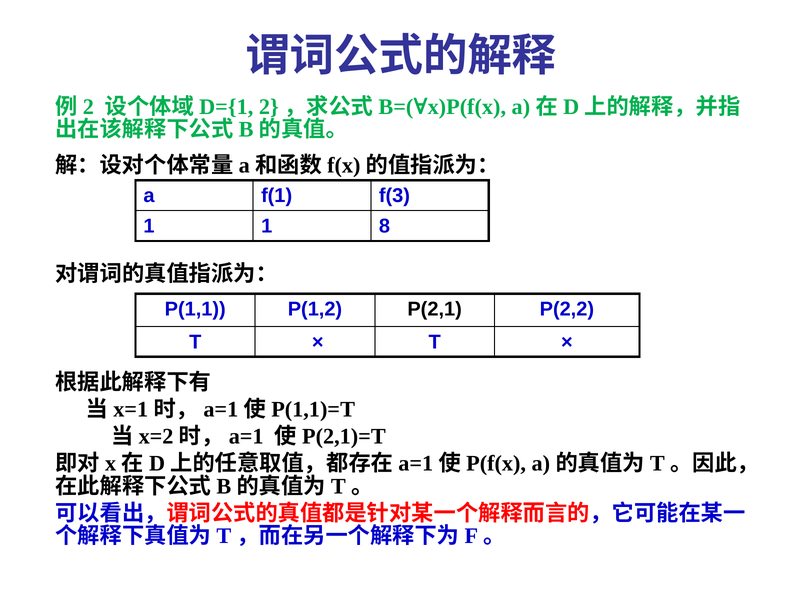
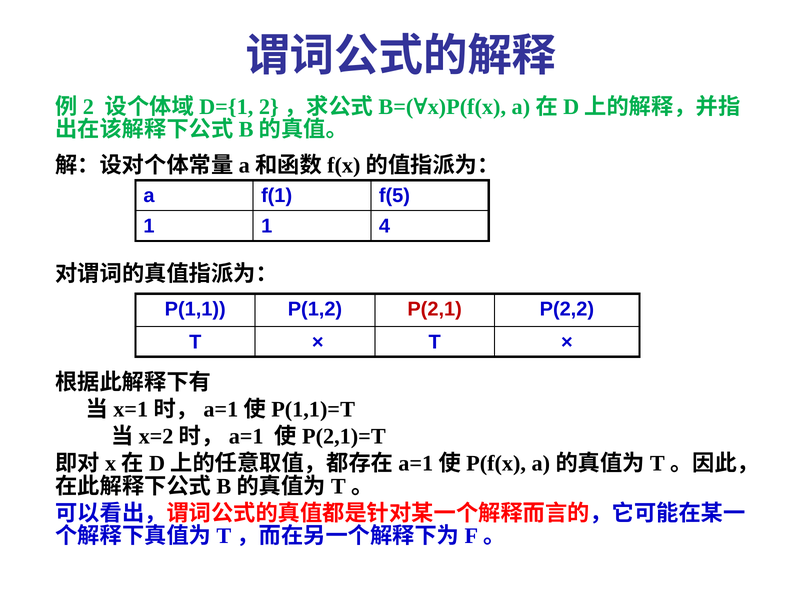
f(3: f(3 -> f(5 (394, 196)
8: 8 -> 4 (384, 226)
P(2,1 colour: black -> red (435, 309)
